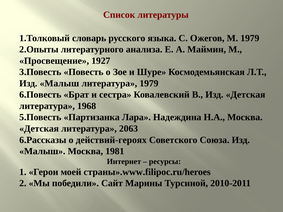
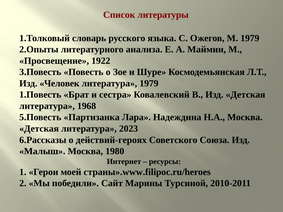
1927: 1927 -> 1922 (101, 61)
Малыш: Малыш -> Человек (60, 83)
6.Повесть: 6.Повесть -> 1.Повесть (40, 95)
2063: 2063 -> 2023 (129, 129)
1981: 1981 -> 1980 (115, 151)
